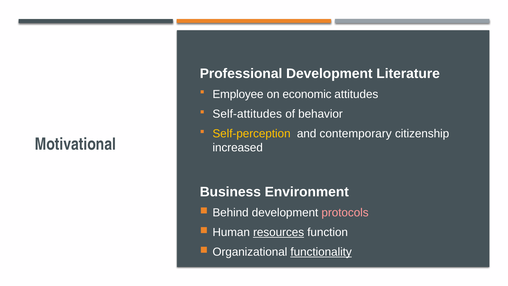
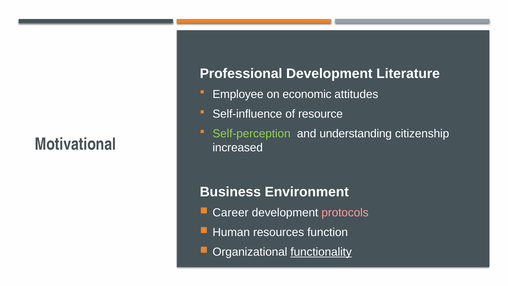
Self-attitudes: Self-attitudes -> Self-influence (247, 114)
behavior: behavior -> resource (321, 114)
Self-perception colour: yellow -> light green (252, 134)
contemporary: contemporary -> understanding (356, 134)
Behind: Behind -> Career (231, 213)
resources underline: present -> none (279, 232)
